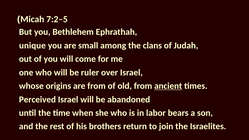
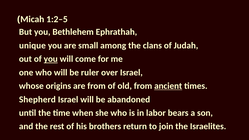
7:2–5: 7:2–5 -> 1:2–5 (57, 19)
you underline: none -> present (51, 59)
Perceived: Perceived -> Shepherd (37, 99)
